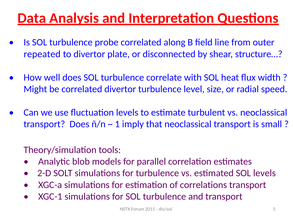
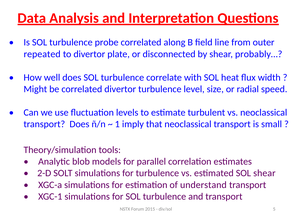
structure…: structure… -> probably… (259, 54)
SOL levels: levels -> shear (264, 174)
correlations: correlations -> understand (203, 185)
